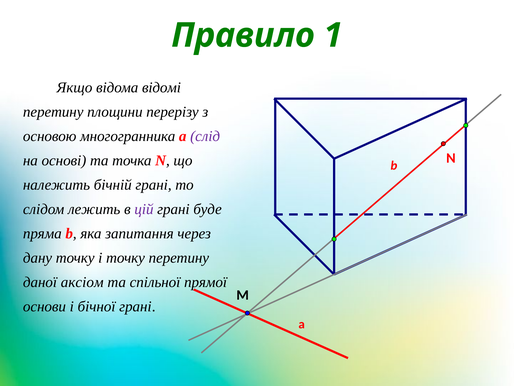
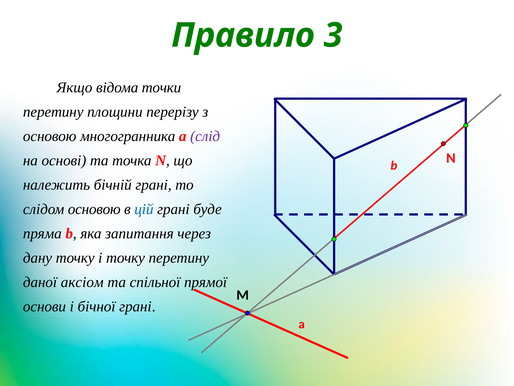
1: 1 -> 3 (333, 35)
відомі: відомі -> точки (161, 87)
слідом лежить: лежить -> основою (94, 209)
цій colour: purple -> blue (144, 209)
